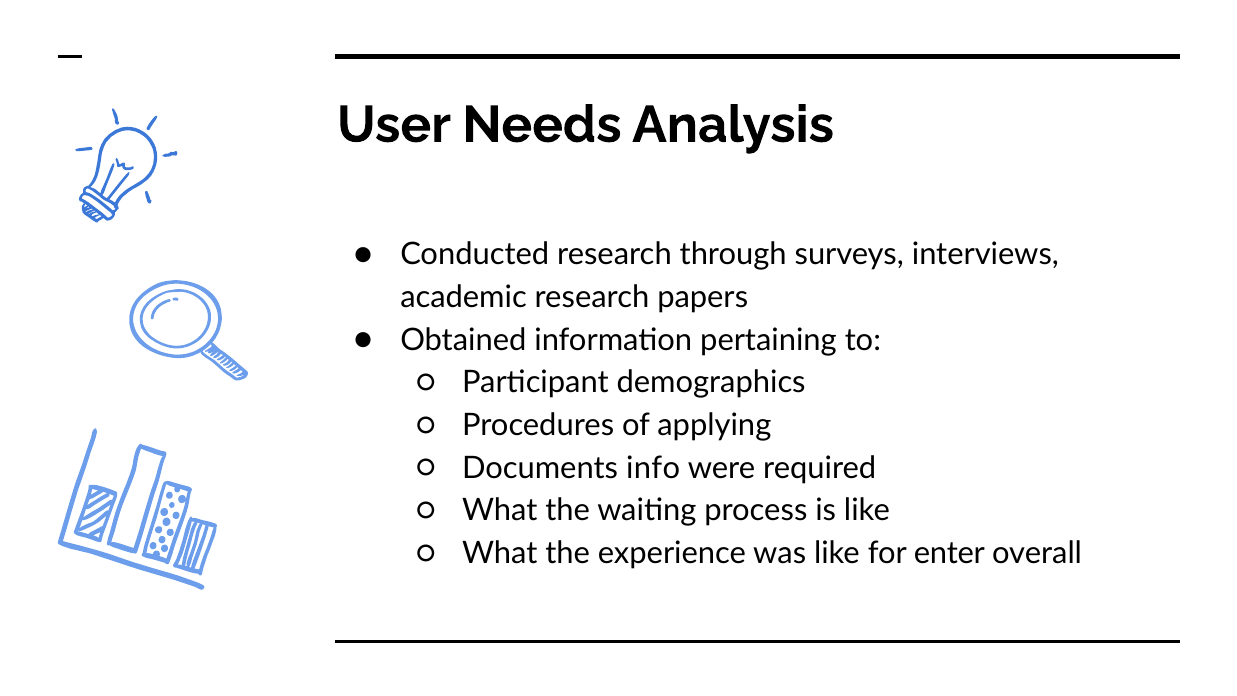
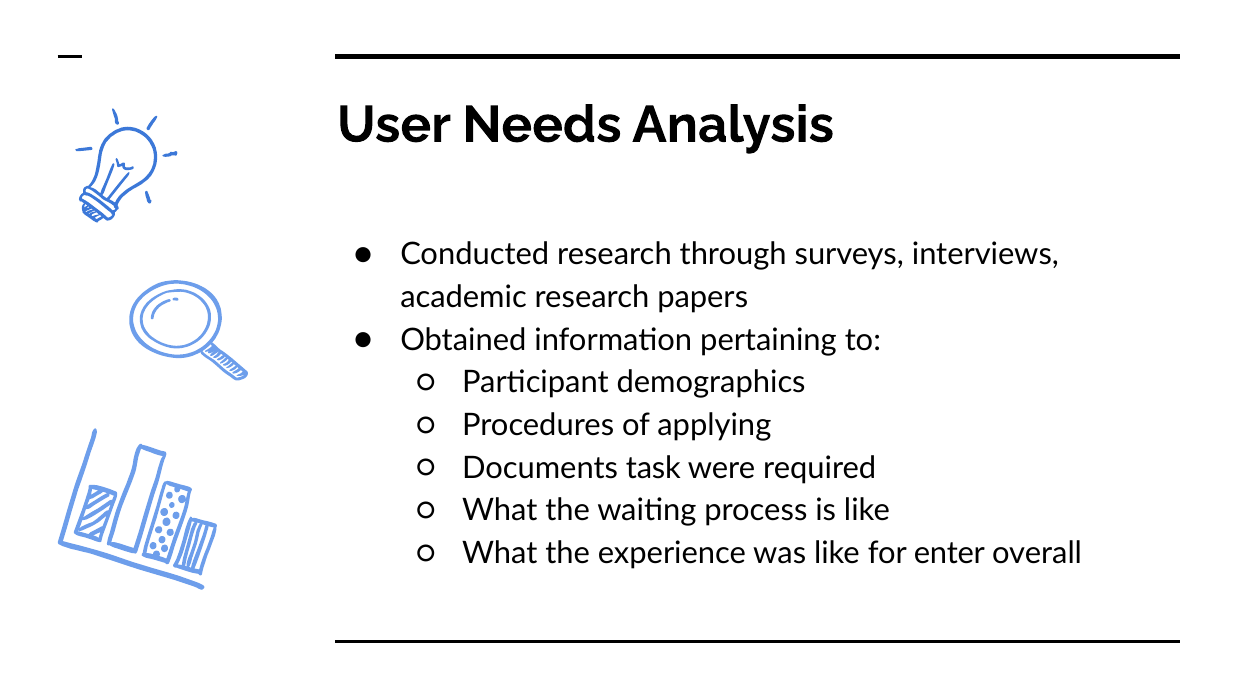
info: info -> task (653, 468)
